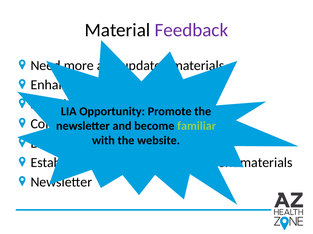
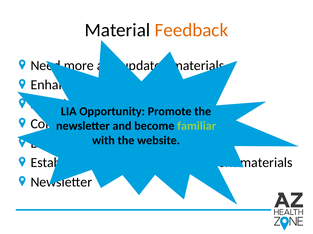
Feedback colour: purple -> orange (191, 30)
